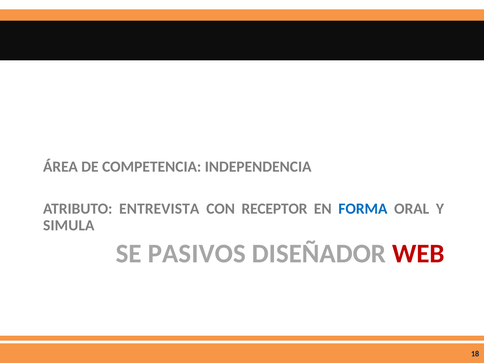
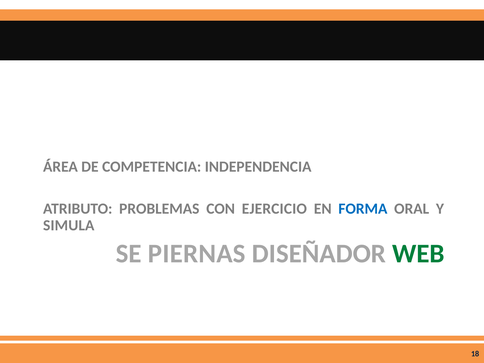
ENTREVISTA: ENTREVISTA -> PROBLEMAS (159, 209)
RECEPTOR: RECEPTOR -> EJERCICIO (274, 209)
PASIVOS: PASIVOS -> PIERNAS (197, 254)
WEB colour: red -> green (418, 254)
